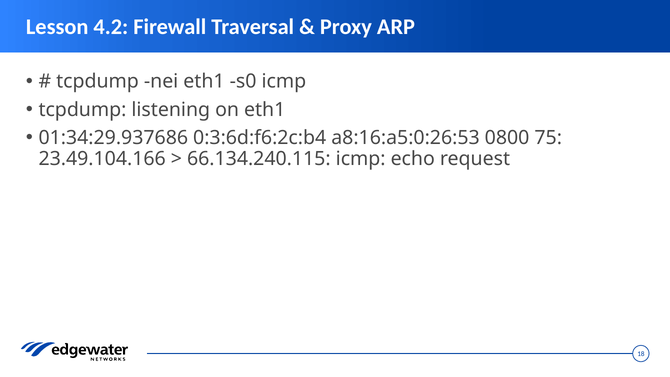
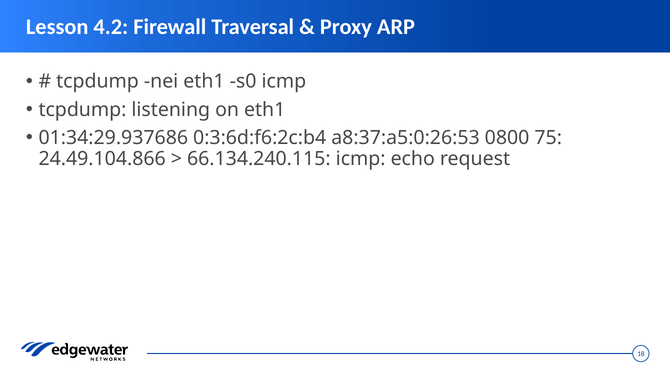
a8:16:a5:0:26:53: a8:16:a5:0:26:53 -> a8:37:a5:0:26:53 (406, 138)
23.49.104.166: 23.49.104.166 -> 24.49.104.866 (102, 159)
